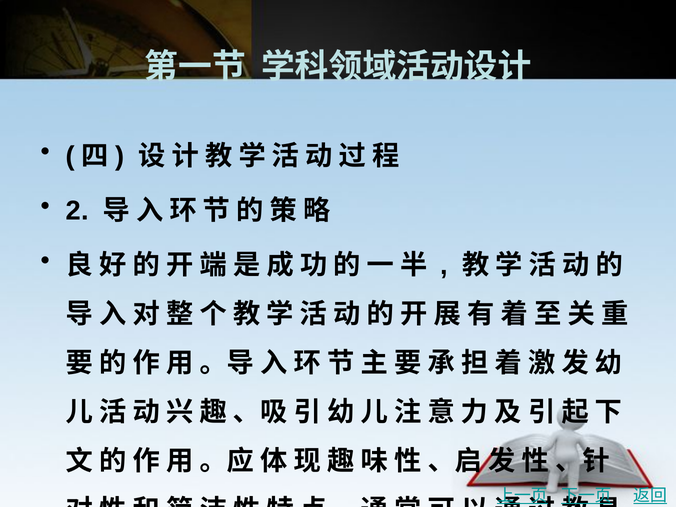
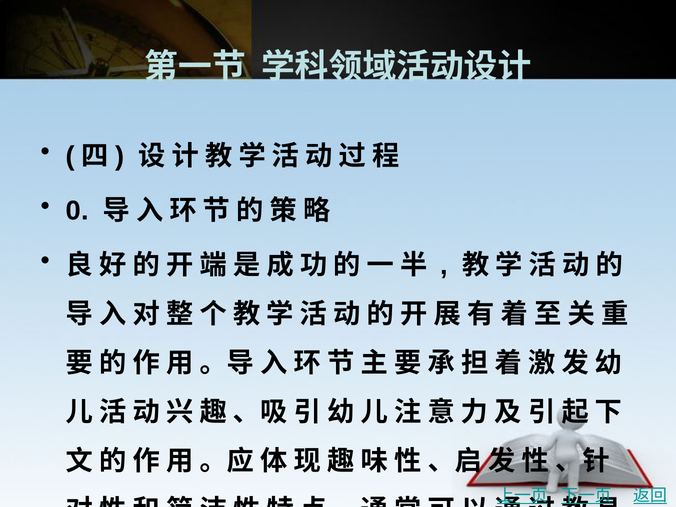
2: 2 -> 0 (77, 211)
